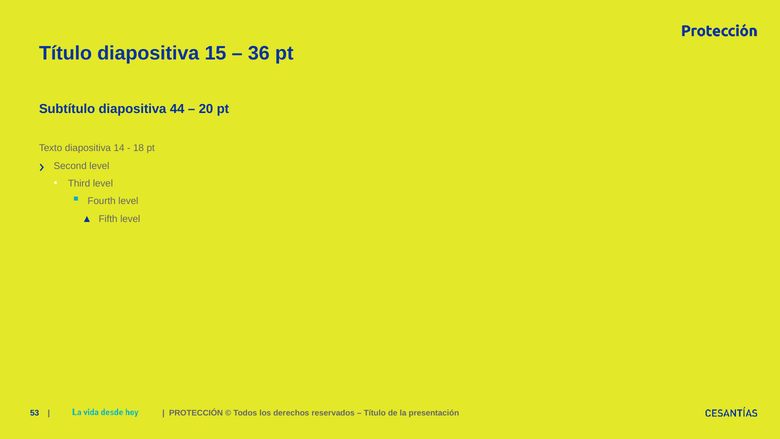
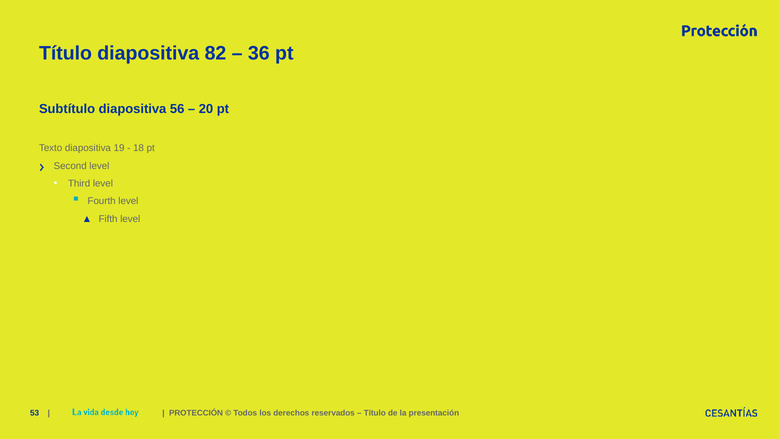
15: 15 -> 82 (215, 53)
44: 44 -> 56 (177, 109)
14: 14 -> 19 (119, 148)
